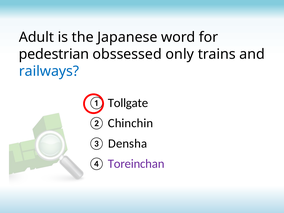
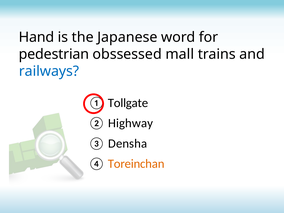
Adult: Adult -> Hand (36, 37)
only: only -> mall (180, 54)
Chinchin: Chinchin -> Highway (131, 123)
Toreinchan colour: purple -> orange (136, 164)
